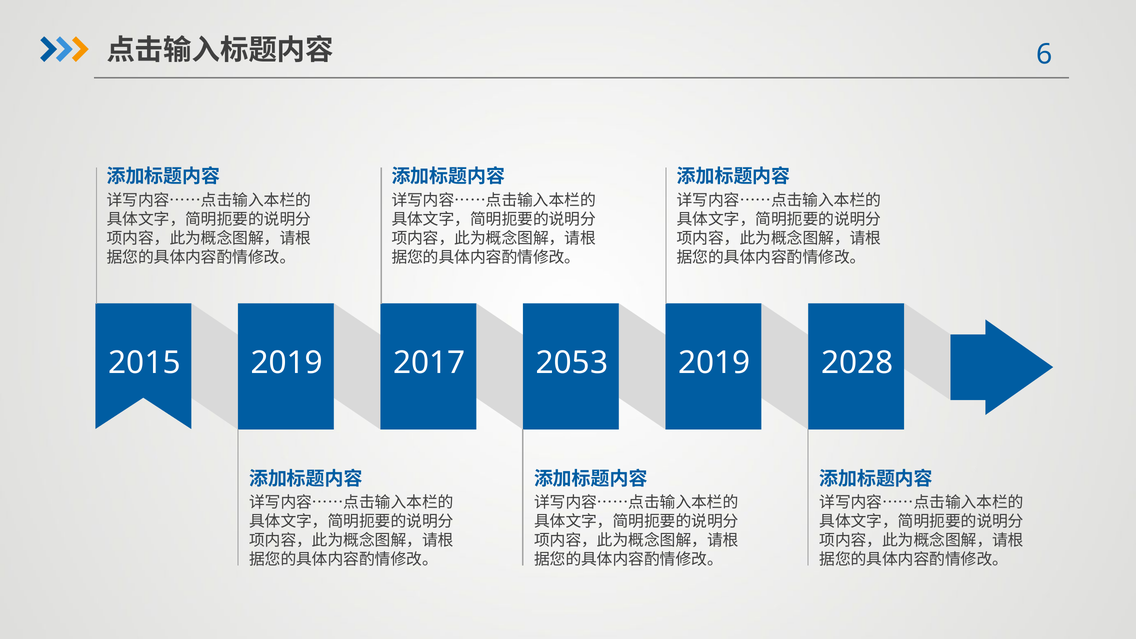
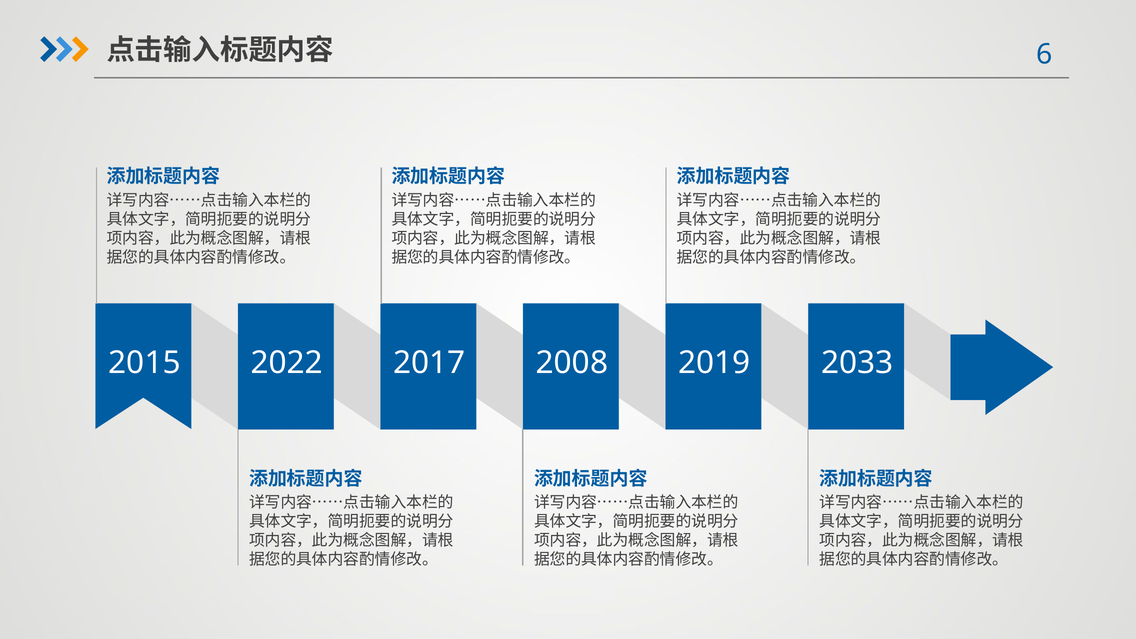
2015 2019: 2019 -> 2022 (287, 363)
2053: 2053 -> 2008 (572, 363)
2028: 2028 -> 2033 (857, 363)
